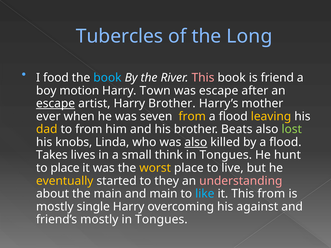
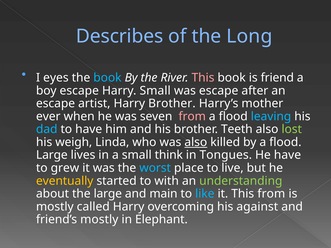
Tubercles: Tubercles -> Describes (120, 36)
food: food -> eyes (56, 78)
boy motion: motion -> escape (79, 91)
Harry Town: Town -> Small (155, 91)
escape underline: present -> none (56, 104)
from colour: yellow -> pink (192, 116)
leaving colour: yellow -> light blue (271, 116)
dad colour: yellow -> light blue (47, 129)
to from: from -> have (89, 129)
Beats: Beats -> Teeth (237, 129)
knobs: knobs -> weigh (74, 142)
Takes: Takes -> Large (52, 155)
He hunt: hunt -> have (287, 155)
to place: place -> grew (65, 168)
worst colour: yellow -> light blue (155, 168)
they: they -> with (167, 181)
understanding colour: pink -> light green (241, 181)
the main: main -> large (108, 194)
single: single -> called (93, 207)
Tongues: Tongues -> Elephant (161, 220)
